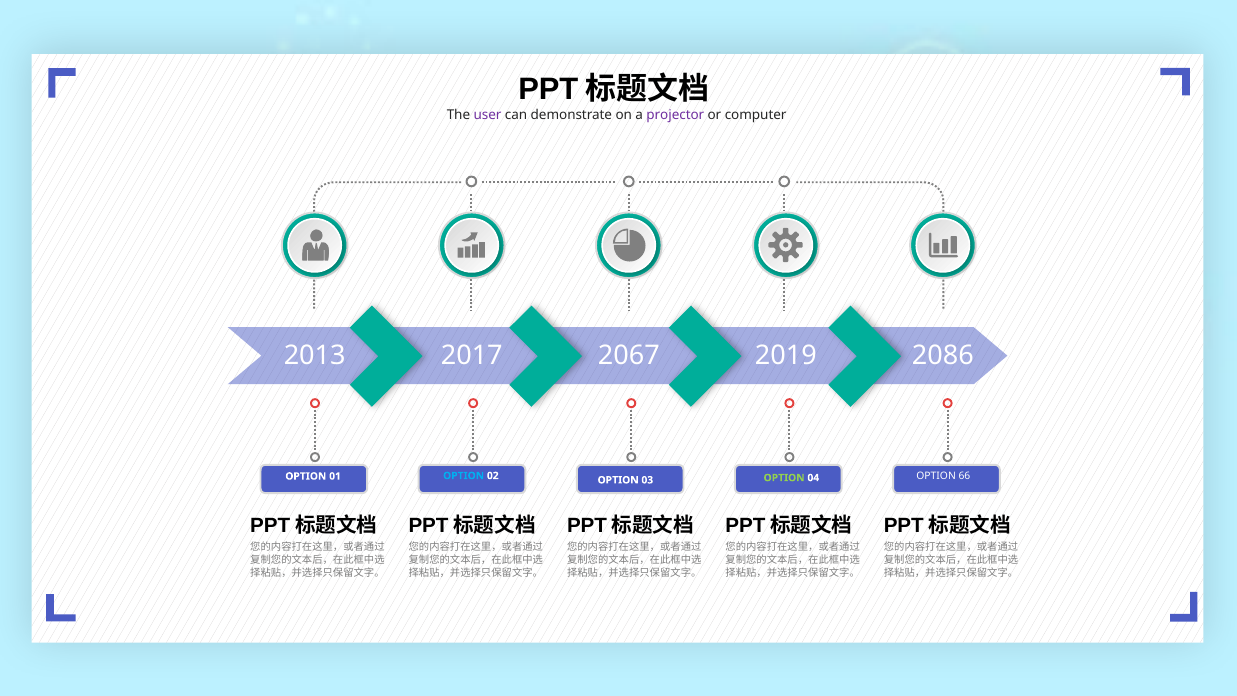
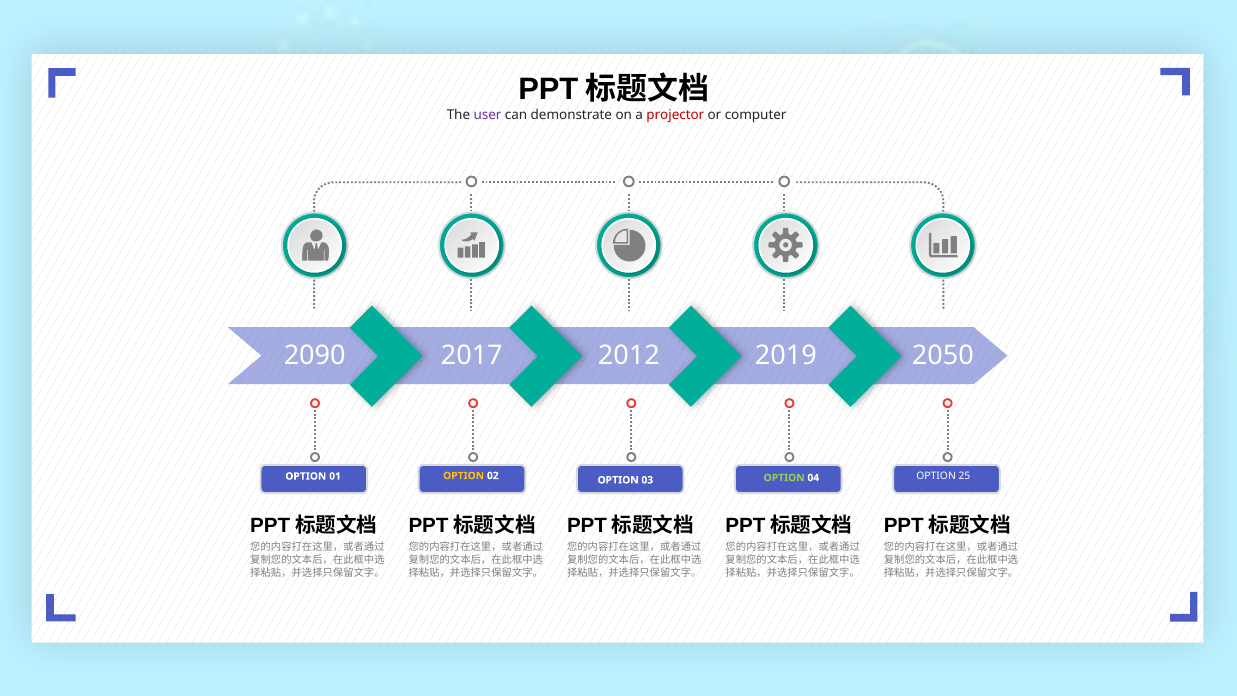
projector colour: purple -> red (675, 115)
2013: 2013 -> 2090 (315, 355)
2067: 2067 -> 2012 (629, 355)
2086: 2086 -> 2050 (943, 355)
OPTION colour: light blue -> yellow (464, 476)
66: 66 -> 25 (964, 476)
